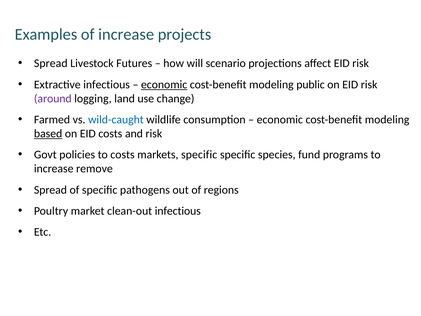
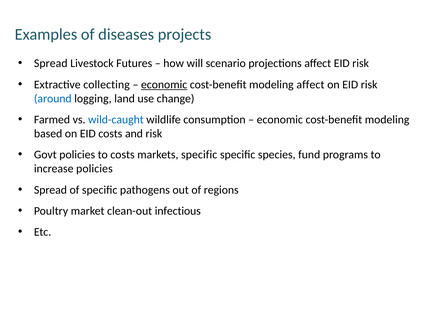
of increase: increase -> diseases (126, 34)
Extractive infectious: infectious -> collecting (107, 84)
modeling public: public -> affect (310, 84)
around colour: purple -> blue (53, 98)
based underline: present -> none (48, 134)
increase remove: remove -> policies (94, 169)
